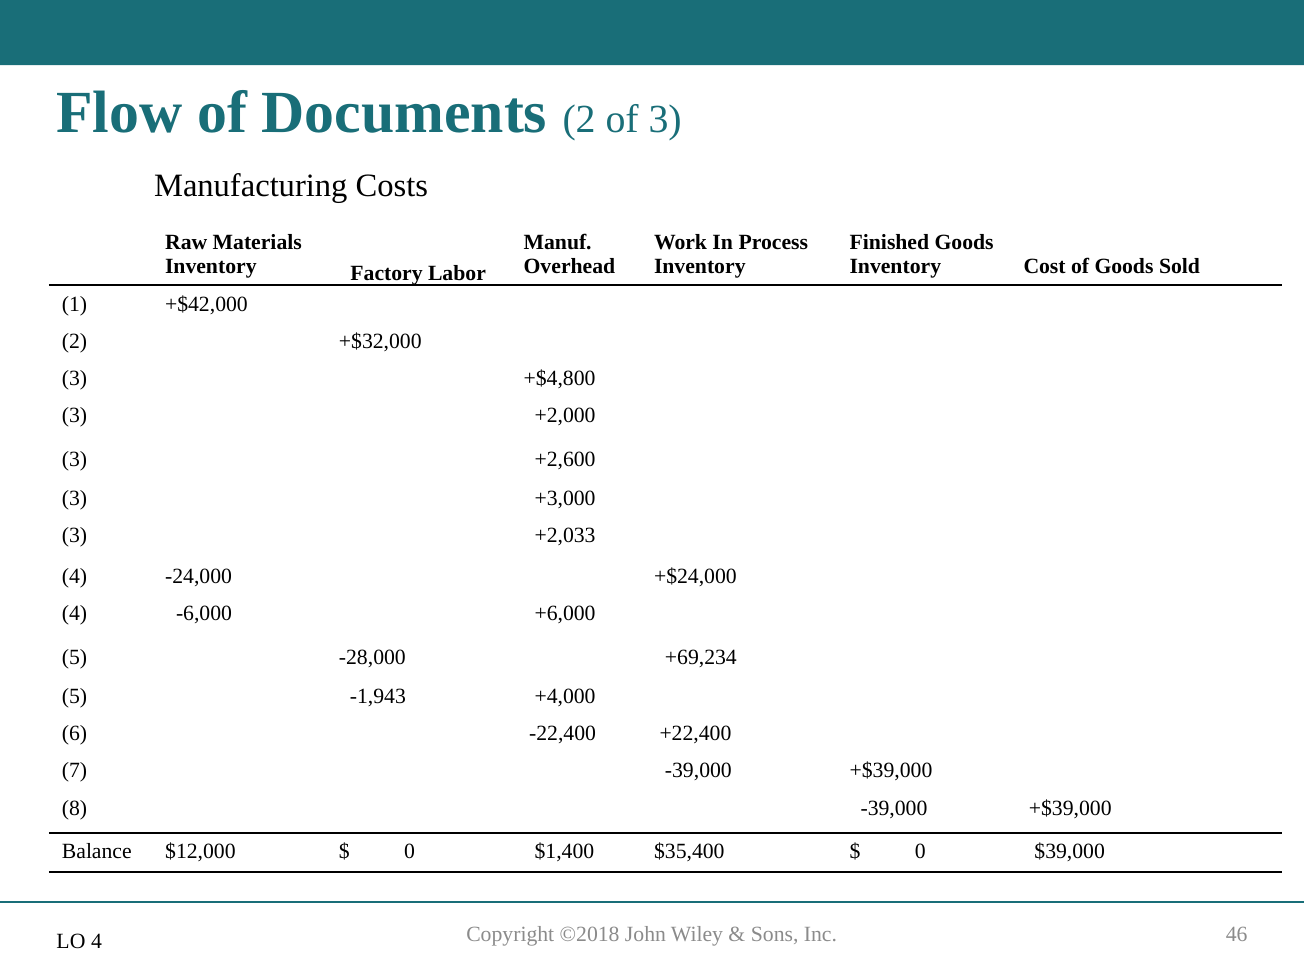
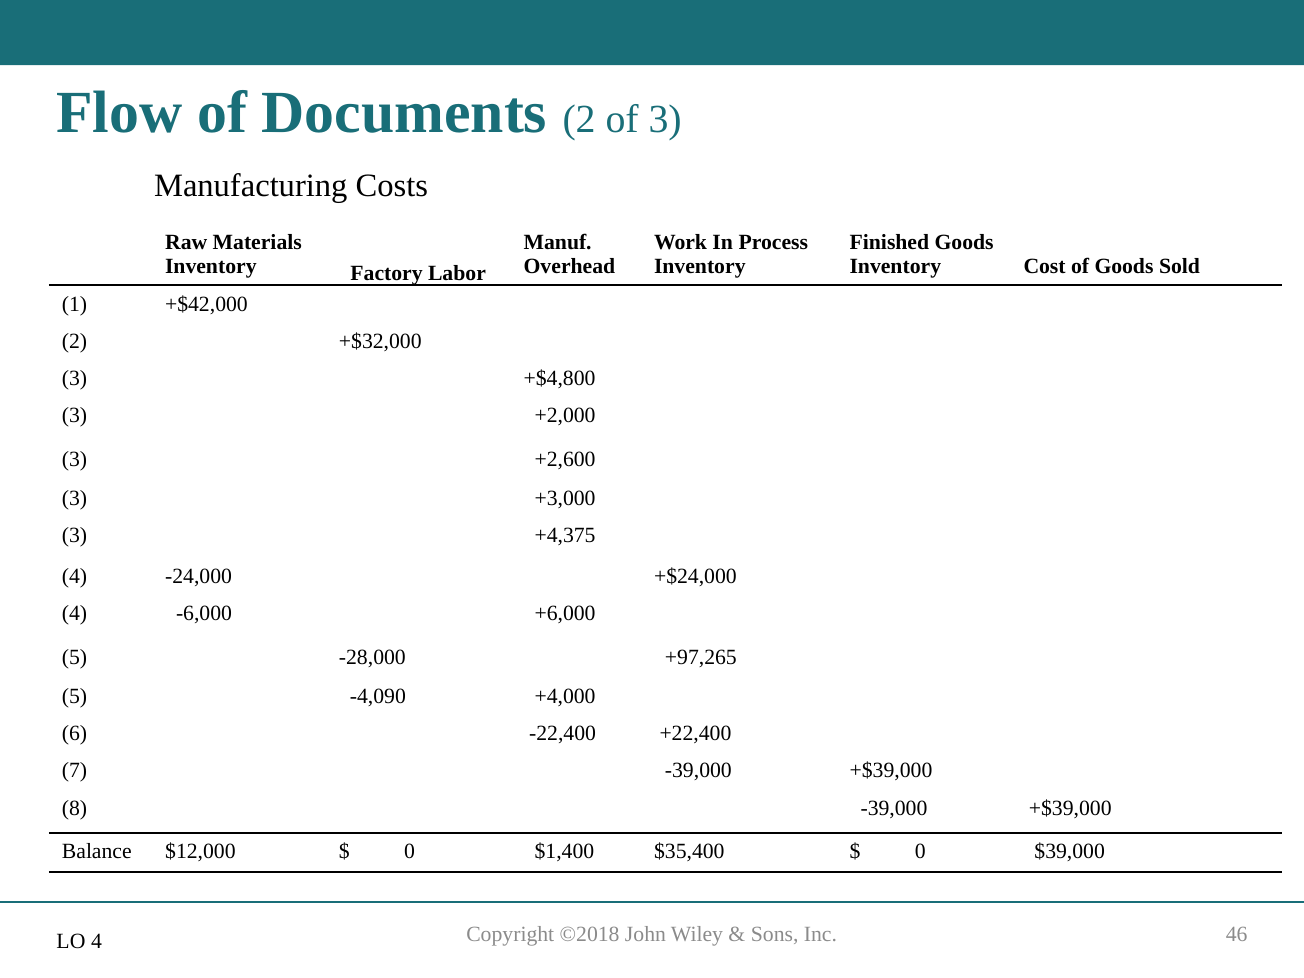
+2,033: +2,033 -> +4,375 (565, 535)
+69,234: +69,234 -> +97,265 (701, 657)
-1,943: -1,943 -> -4,090 (378, 696)
